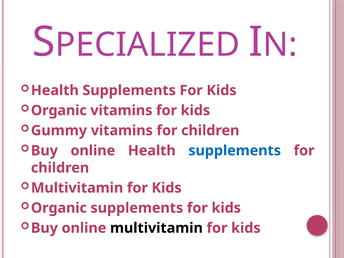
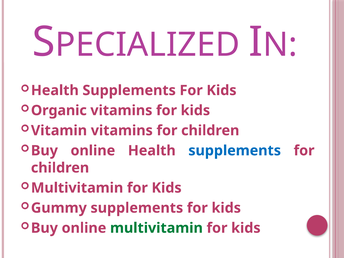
Gummy: Gummy -> Vitamin (59, 131)
Organic: Organic -> Gummy (59, 208)
multivitamin colour: black -> green (156, 228)
